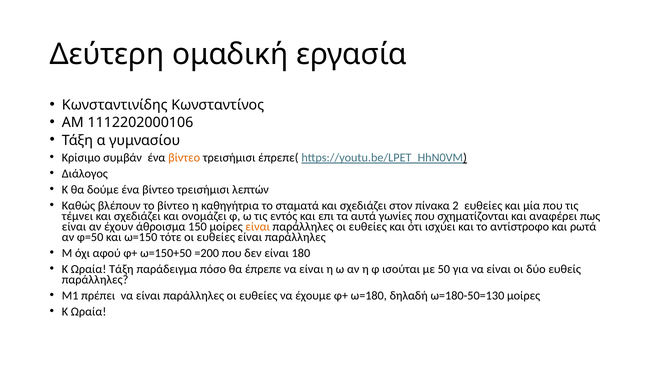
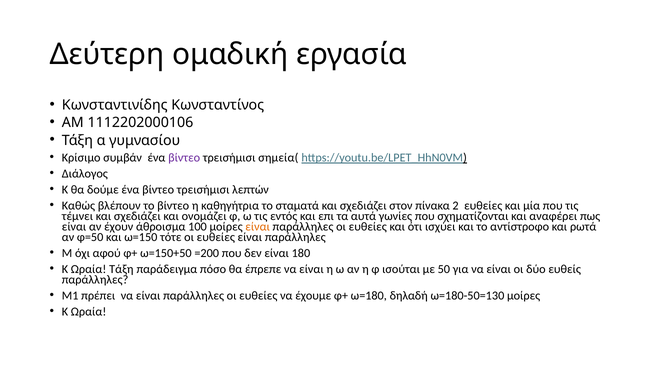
βίντεο colour: orange -> purple (184, 158)
έπρεπε(: έπρεπε( -> σημεία( (278, 158)
150: 150 -> 100 (197, 227)
